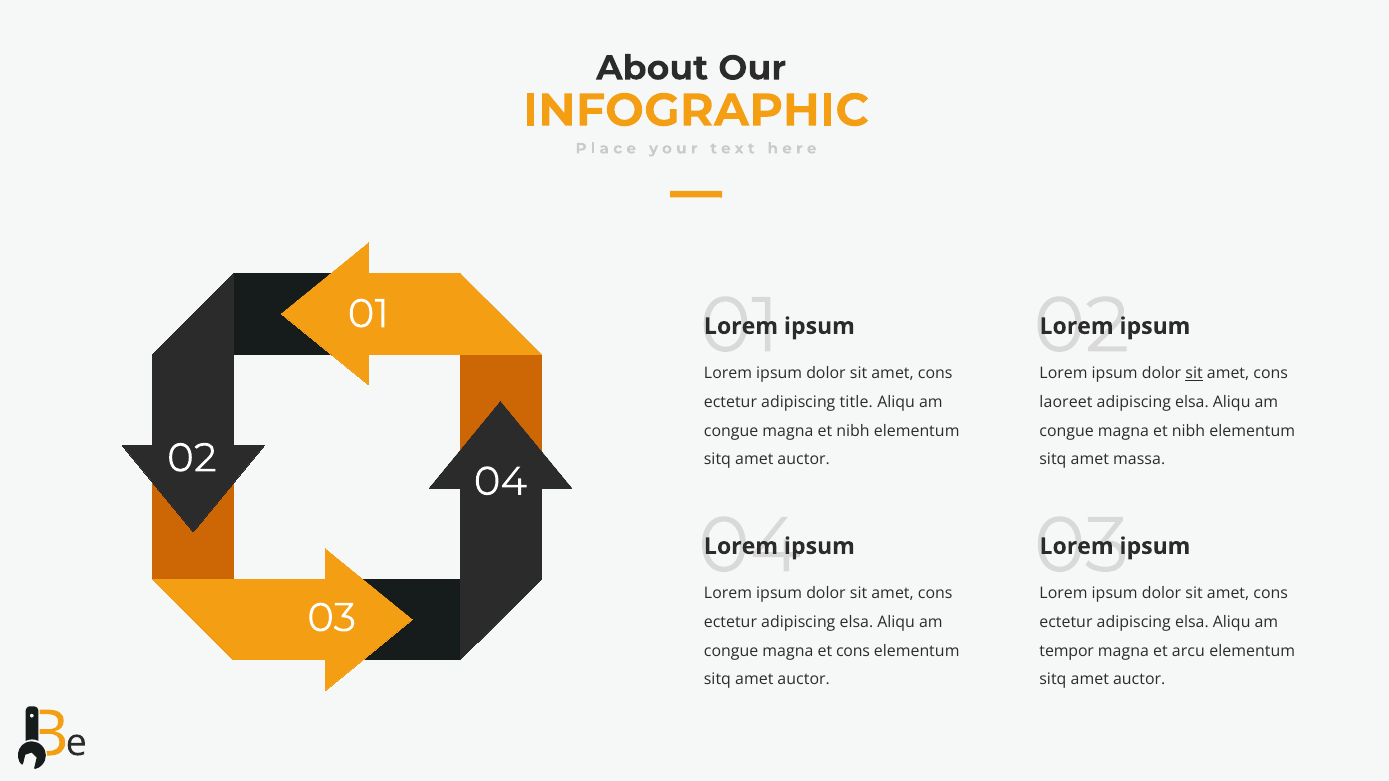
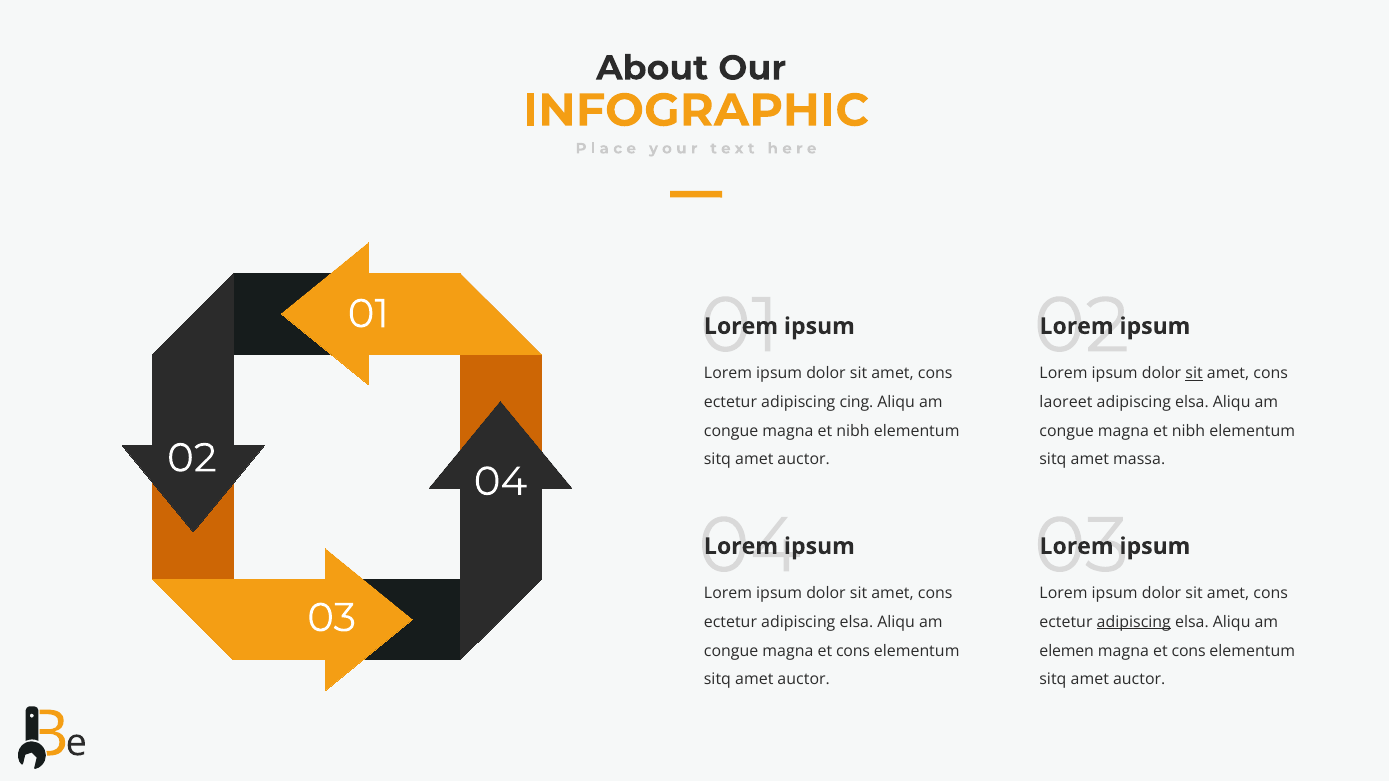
title: title -> cing (856, 402)
adipiscing underline: none -> present (1134, 622)
tempor: tempor -> elemen (1067, 651)
arcu: arcu -> cons (1189, 651)
